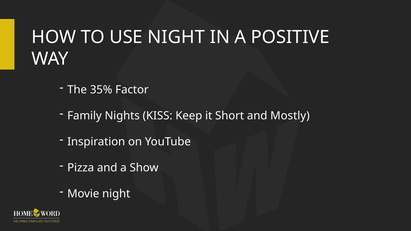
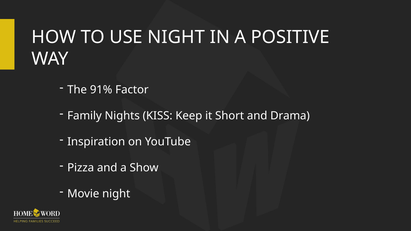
35%: 35% -> 91% (101, 90)
Mostly: Mostly -> Drama (290, 116)
